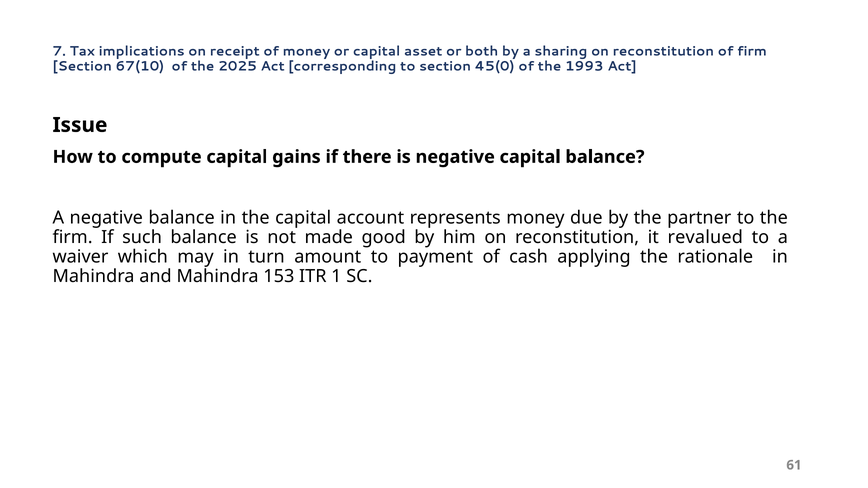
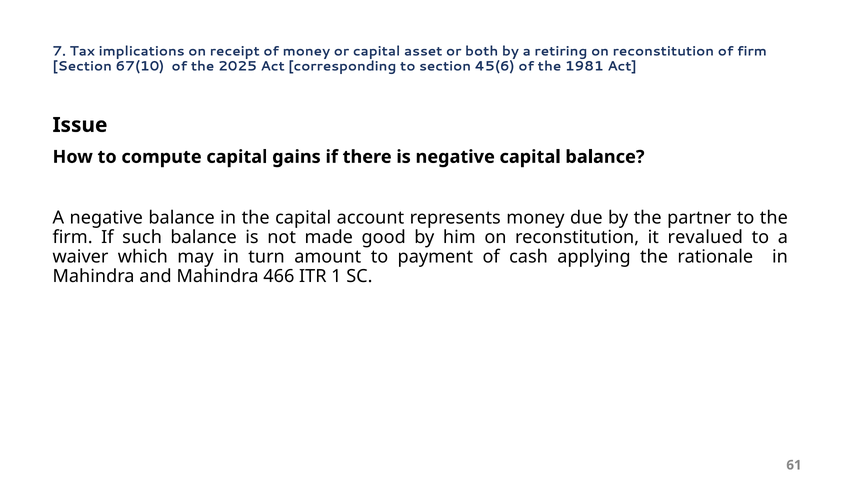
sharing: sharing -> retiring (561, 52)
45(0: 45(0 -> 45(6 (495, 66)
1993: 1993 -> 1981 (584, 66)
153: 153 -> 466 (279, 276)
